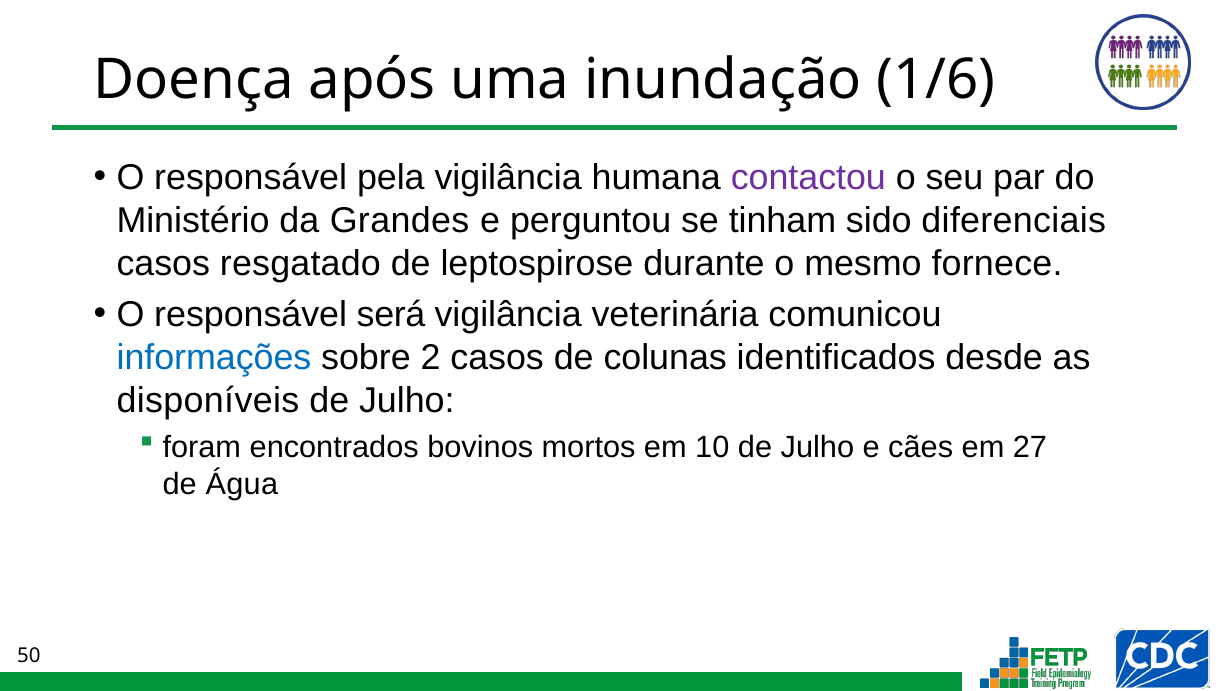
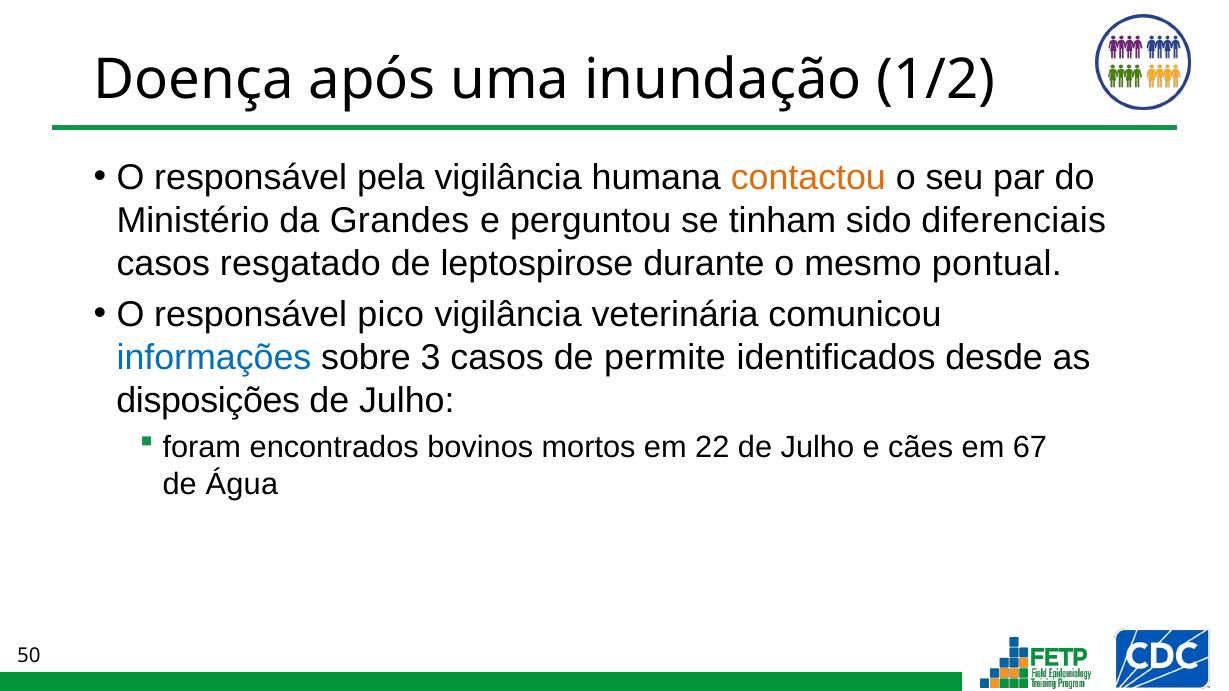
1/6: 1/6 -> 1/2 (936, 80)
contactou colour: purple -> orange (808, 178)
fornece: fornece -> pontual (997, 264)
será: será -> pico (391, 314)
2: 2 -> 3 (431, 357)
colunas: colunas -> permite (665, 357)
disponíveis: disponíveis -> disposições (208, 401)
10: 10 -> 22 (712, 448)
27: 27 -> 67 (1030, 448)
